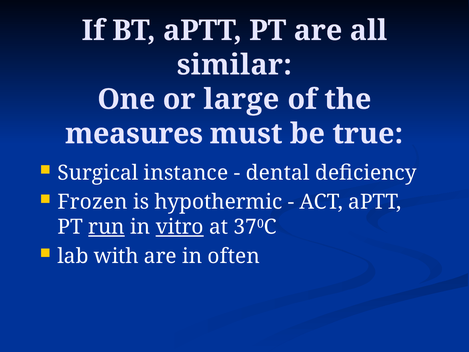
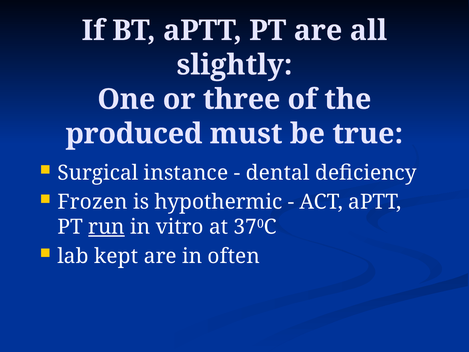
similar: similar -> slightly (234, 65)
large: large -> three (242, 99)
measures: measures -> produced (134, 134)
vitro underline: present -> none (180, 227)
with: with -> kept (116, 256)
